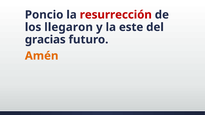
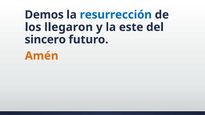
Poncio: Poncio -> Demos (44, 15)
resurrección colour: red -> blue (116, 15)
gracias: gracias -> sincero (45, 40)
